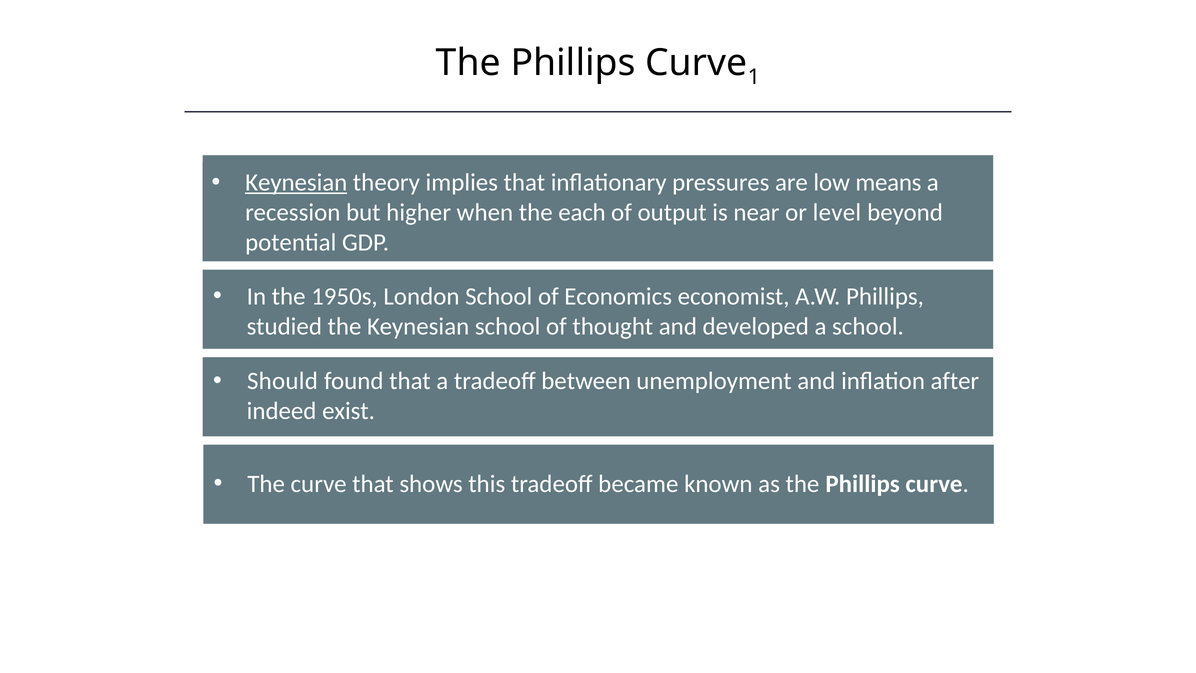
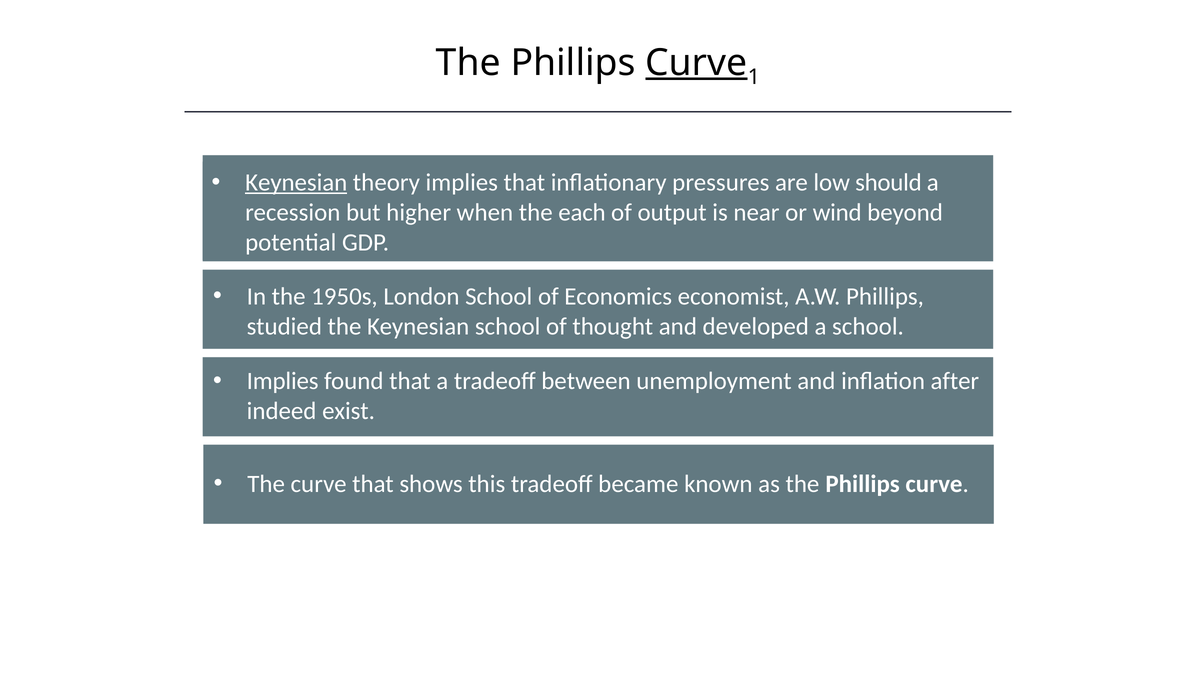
Curve underline: none -> present (696, 63)
means: means -> should (888, 183)
level: level -> wind (837, 213)
Should: Should -> Implies (283, 381)
